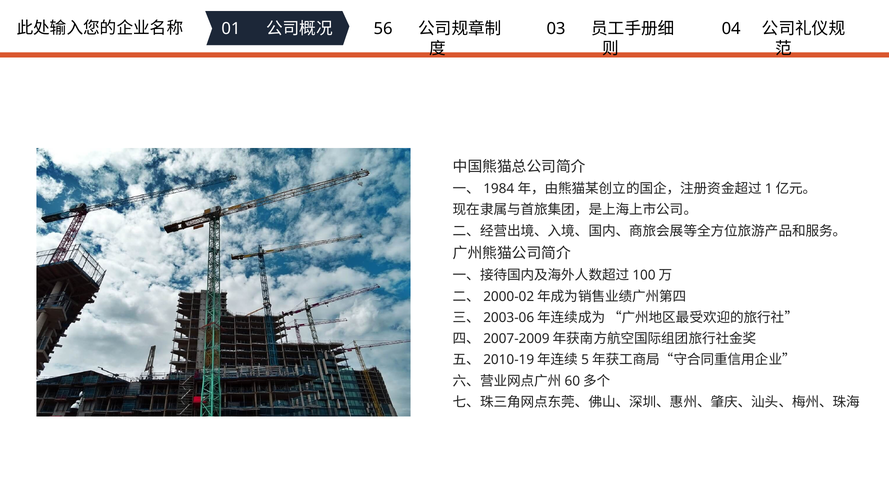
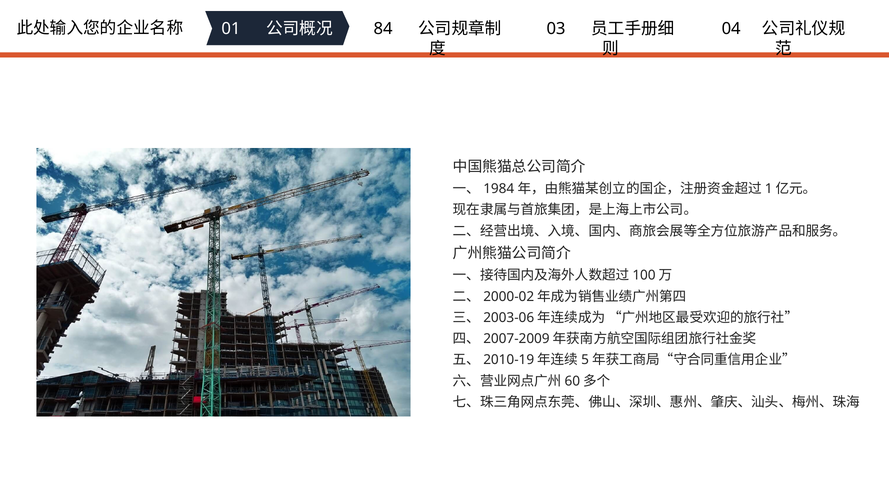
56: 56 -> 84 (383, 29)
